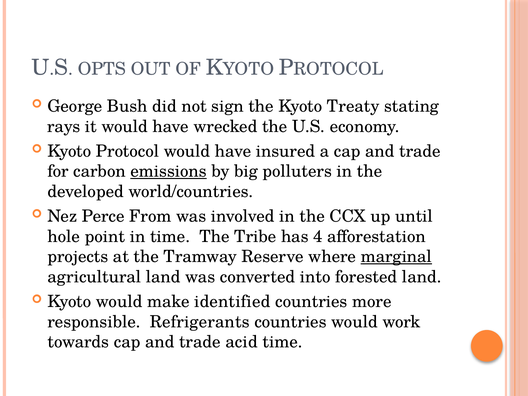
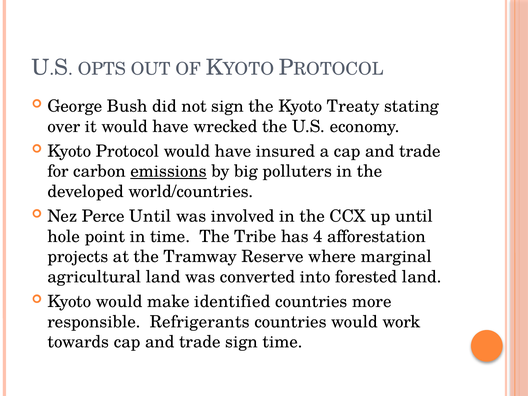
rays: rays -> over (64, 127)
Perce From: From -> Until (150, 216)
marginal underline: present -> none (396, 257)
trade acid: acid -> sign (242, 342)
